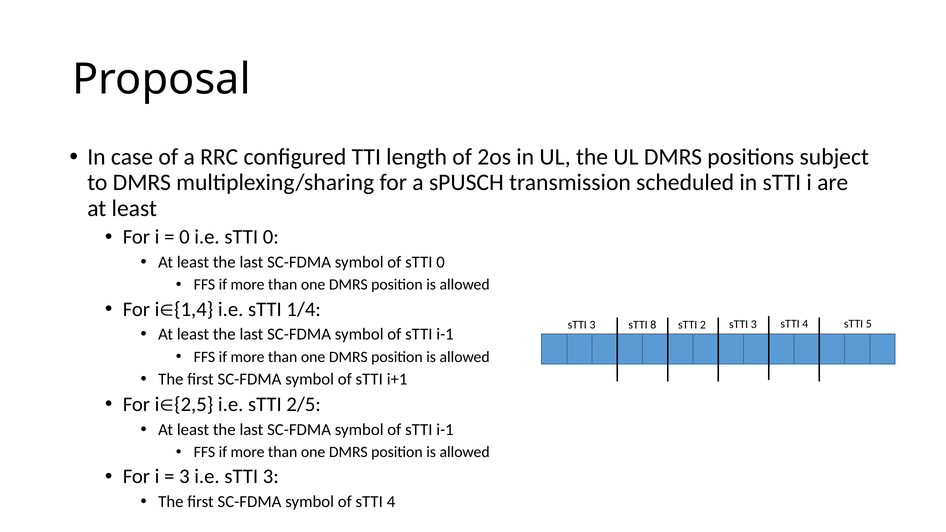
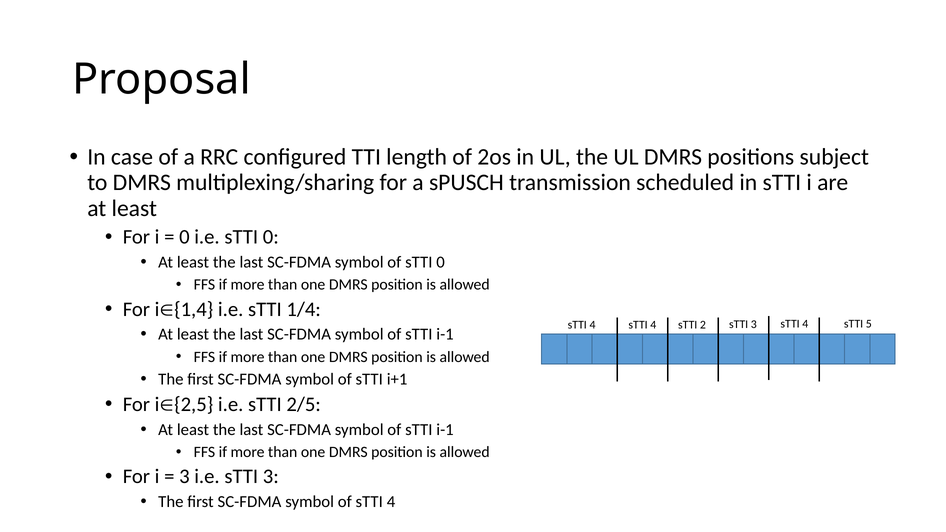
3: 3 -> 4 (593, 325)
8: 8 -> 4 (653, 325)
